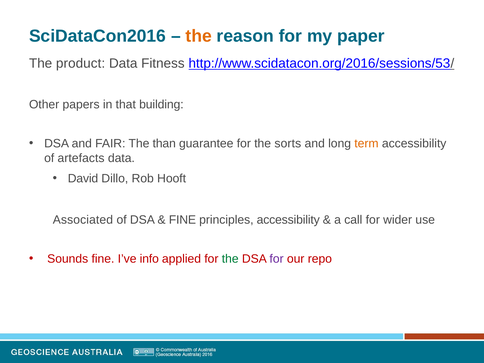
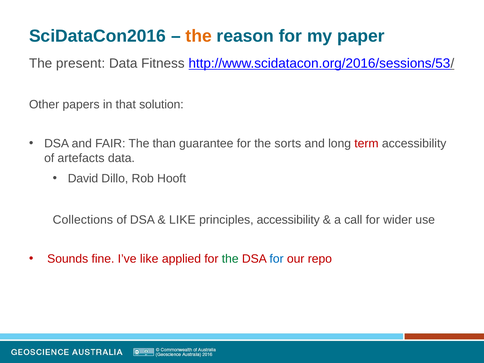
product: product -> present (81, 63)
building: building -> solution (161, 104)
term colour: orange -> red (366, 144)
Associated: Associated -> Collections (83, 220)
FINE: FINE -> LIKE (182, 220)
I’ve info: info -> like (149, 259)
for colour: purple -> blue (277, 259)
